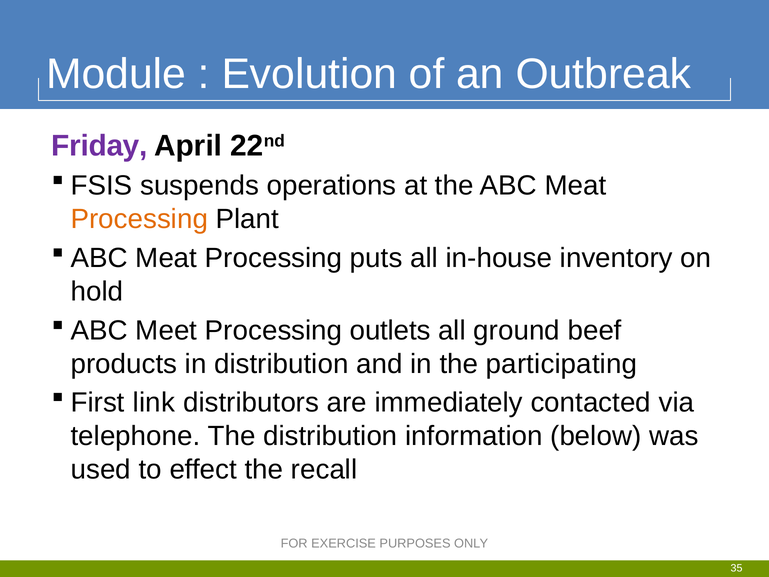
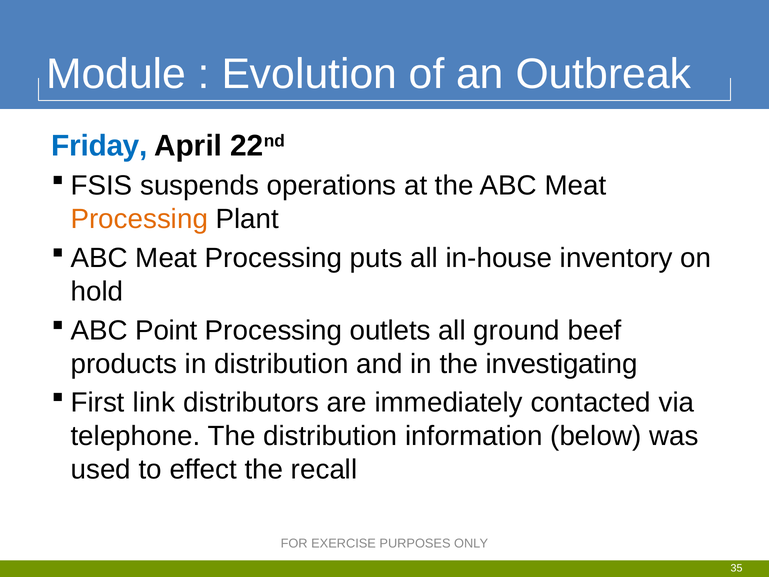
Friday colour: purple -> blue (99, 146)
Meet: Meet -> Point (166, 330)
participating: participating -> investigating (562, 364)
